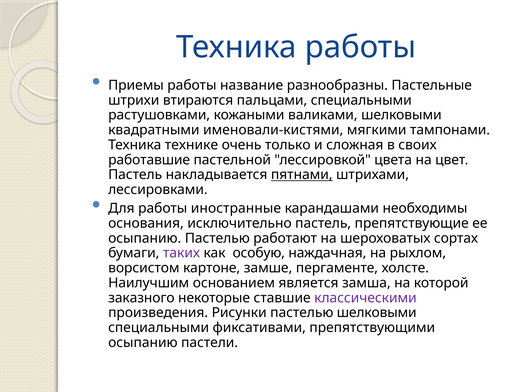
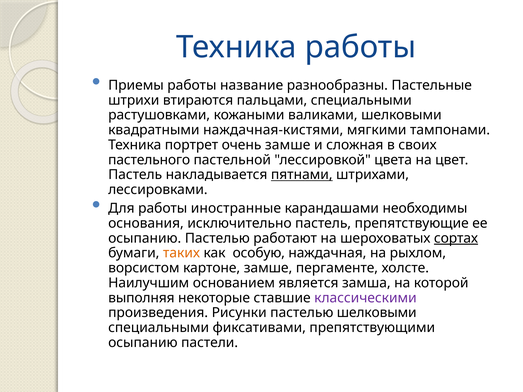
именовали-кистями: именовали-кистями -> наждачная-кистями (273, 130)
технике: технике -> портрет (192, 145)
очень только: только -> замше (288, 145)
работавшие: работавшие -> пастельного (149, 160)
сортах underline: none -> present (456, 238)
таких colour: purple -> orange (181, 253)
заказного: заказного -> выполняя (141, 298)
